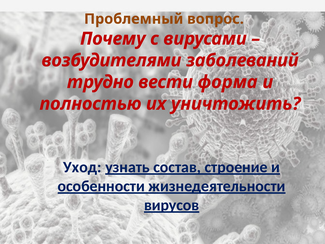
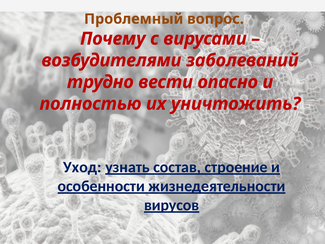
форма: форма -> опасно (228, 82)
